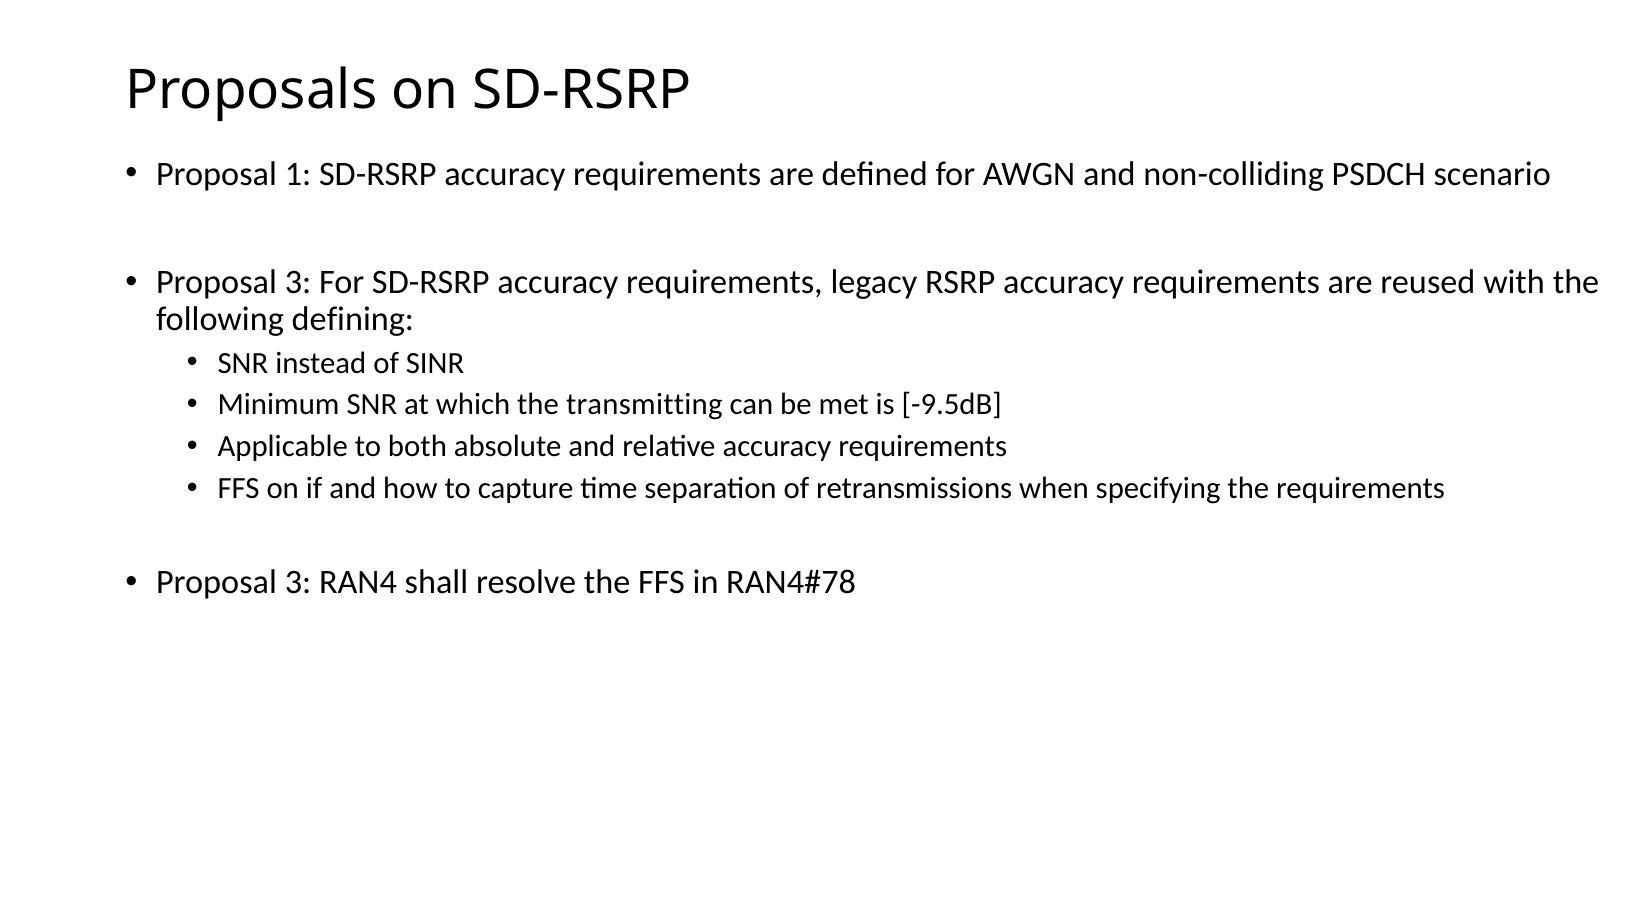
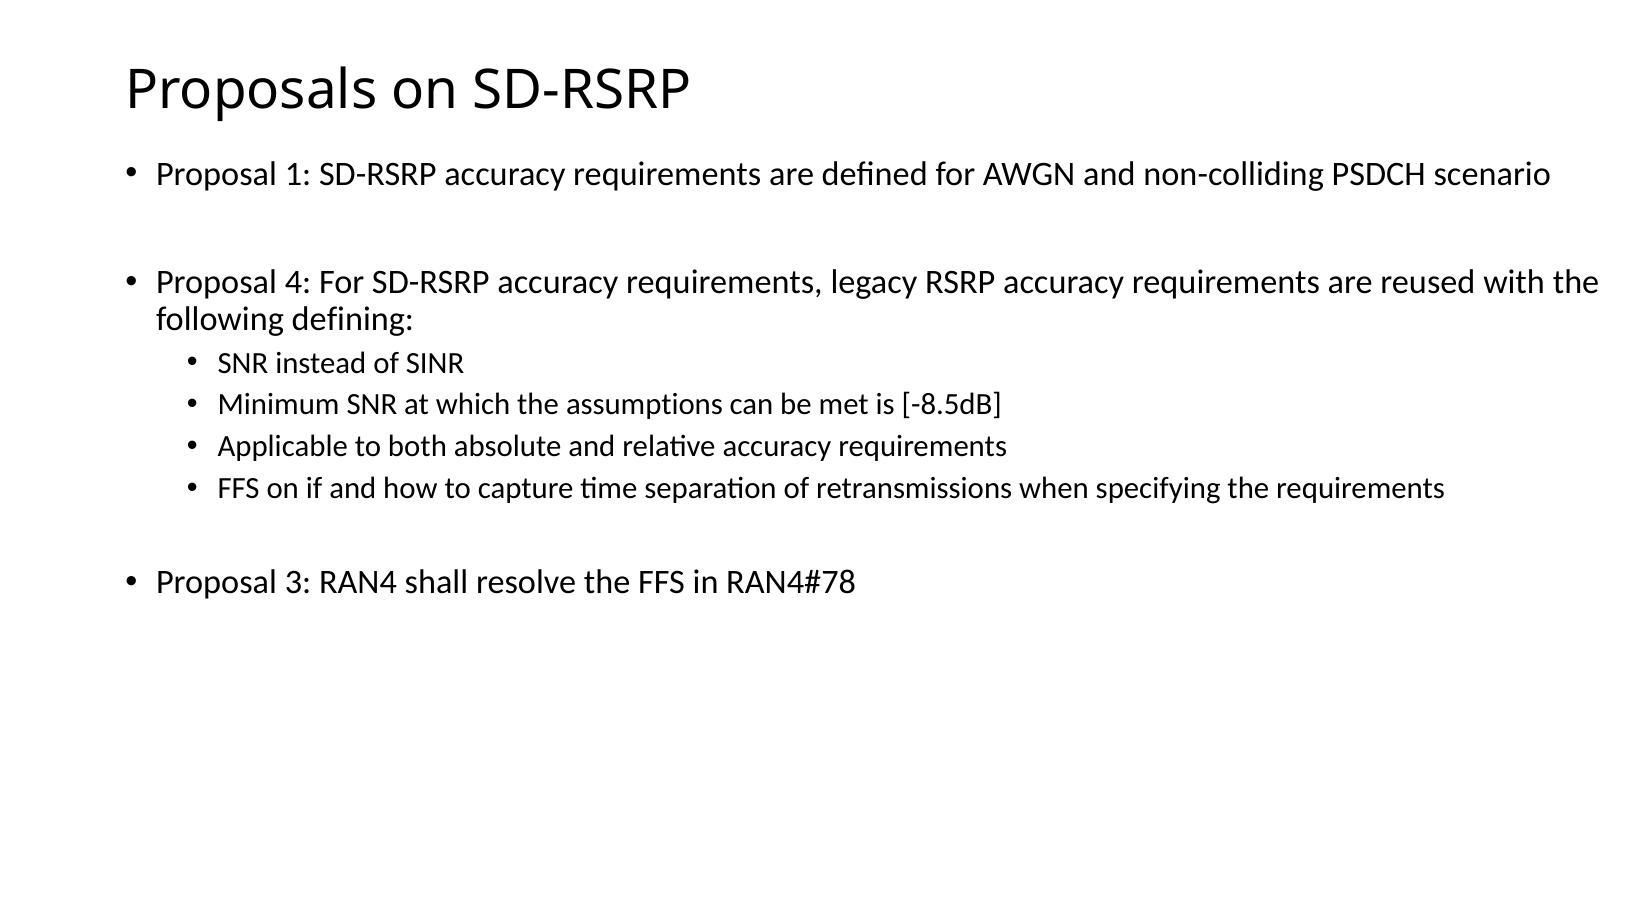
3: 3 -> 4 (298, 282)
transmitting: transmitting -> assumptions (644, 405)
-9.5dB: -9.5dB -> -8.5dB (952, 405)
